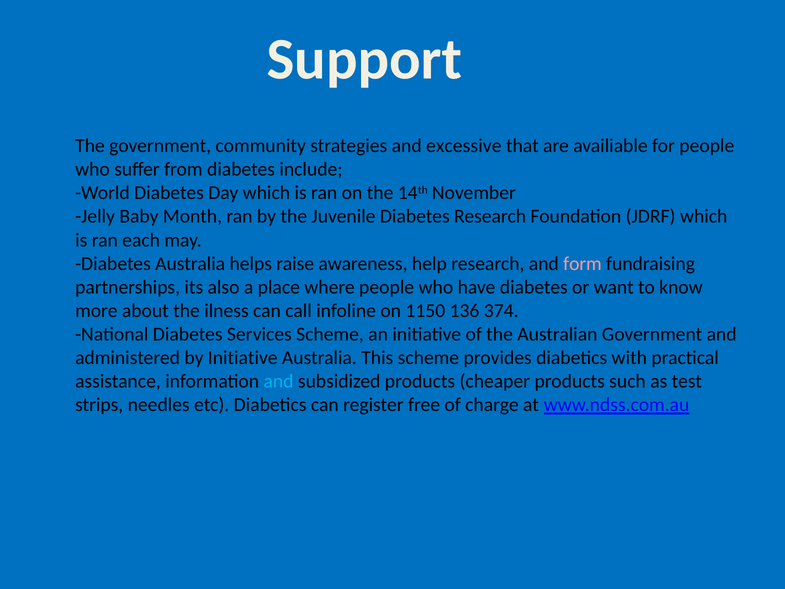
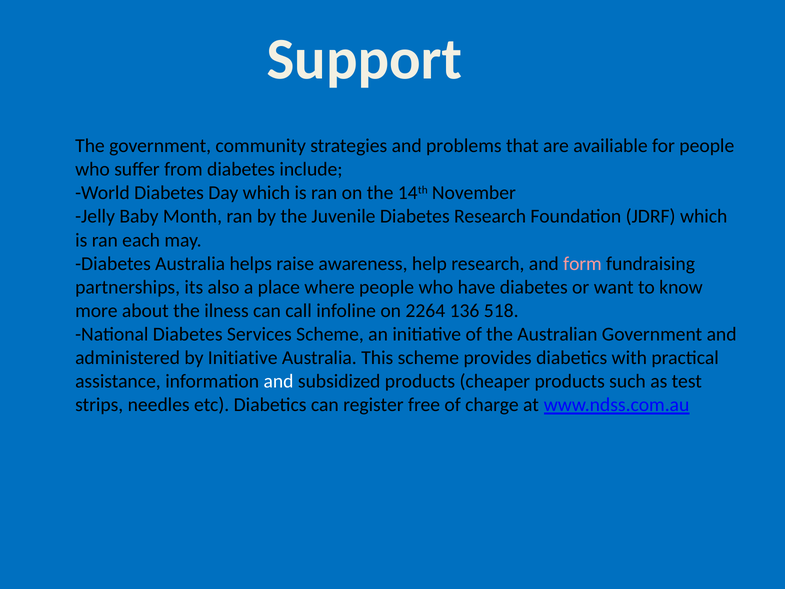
excessive: excessive -> problems (464, 146)
1150: 1150 -> 2264 (425, 311)
374: 374 -> 518 (501, 311)
and colour: light blue -> white (279, 381)
